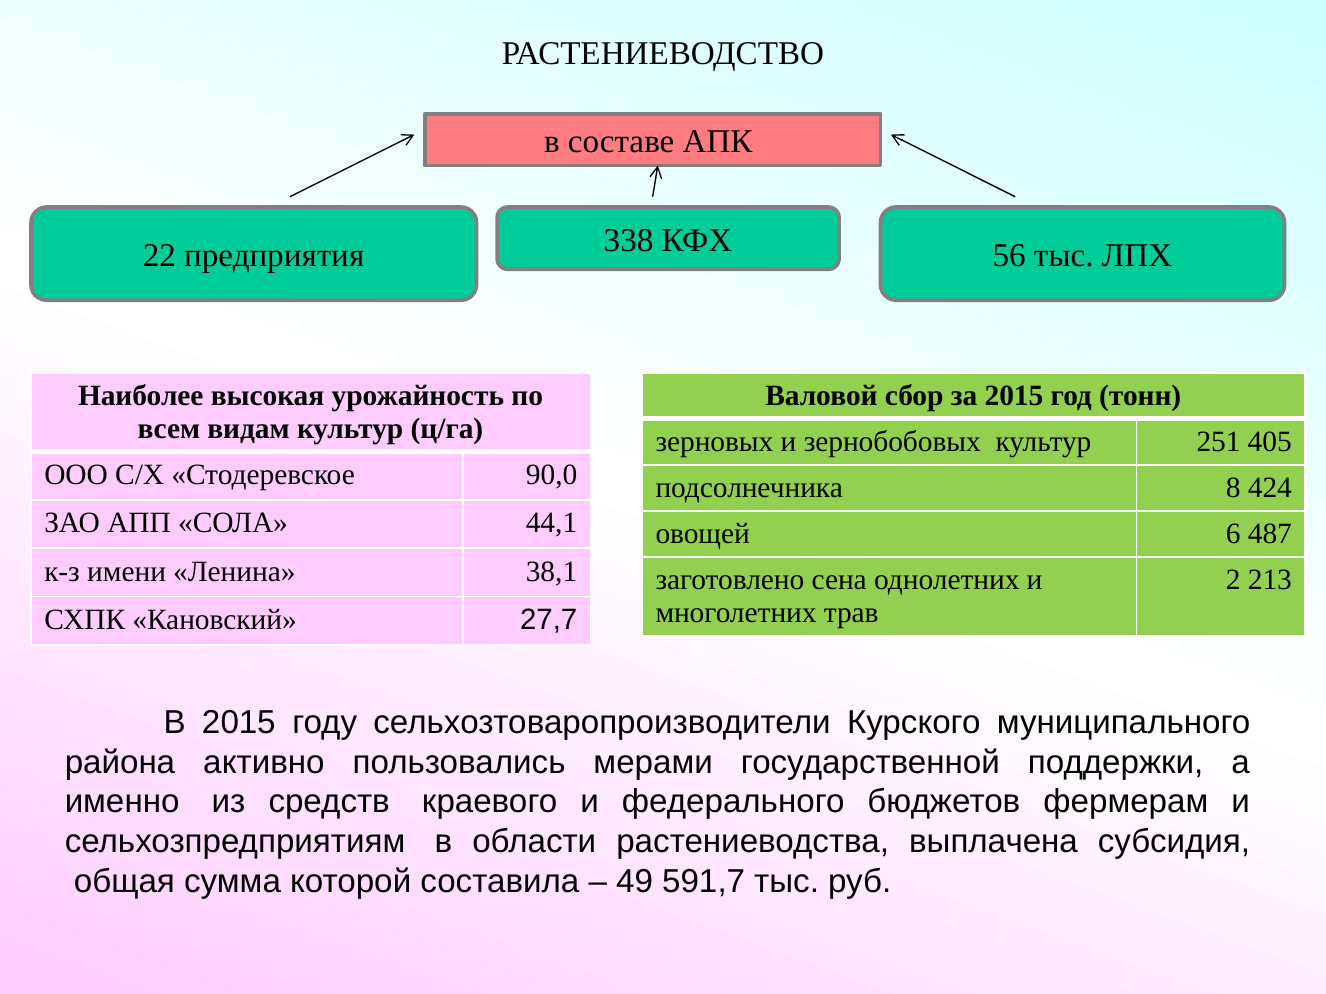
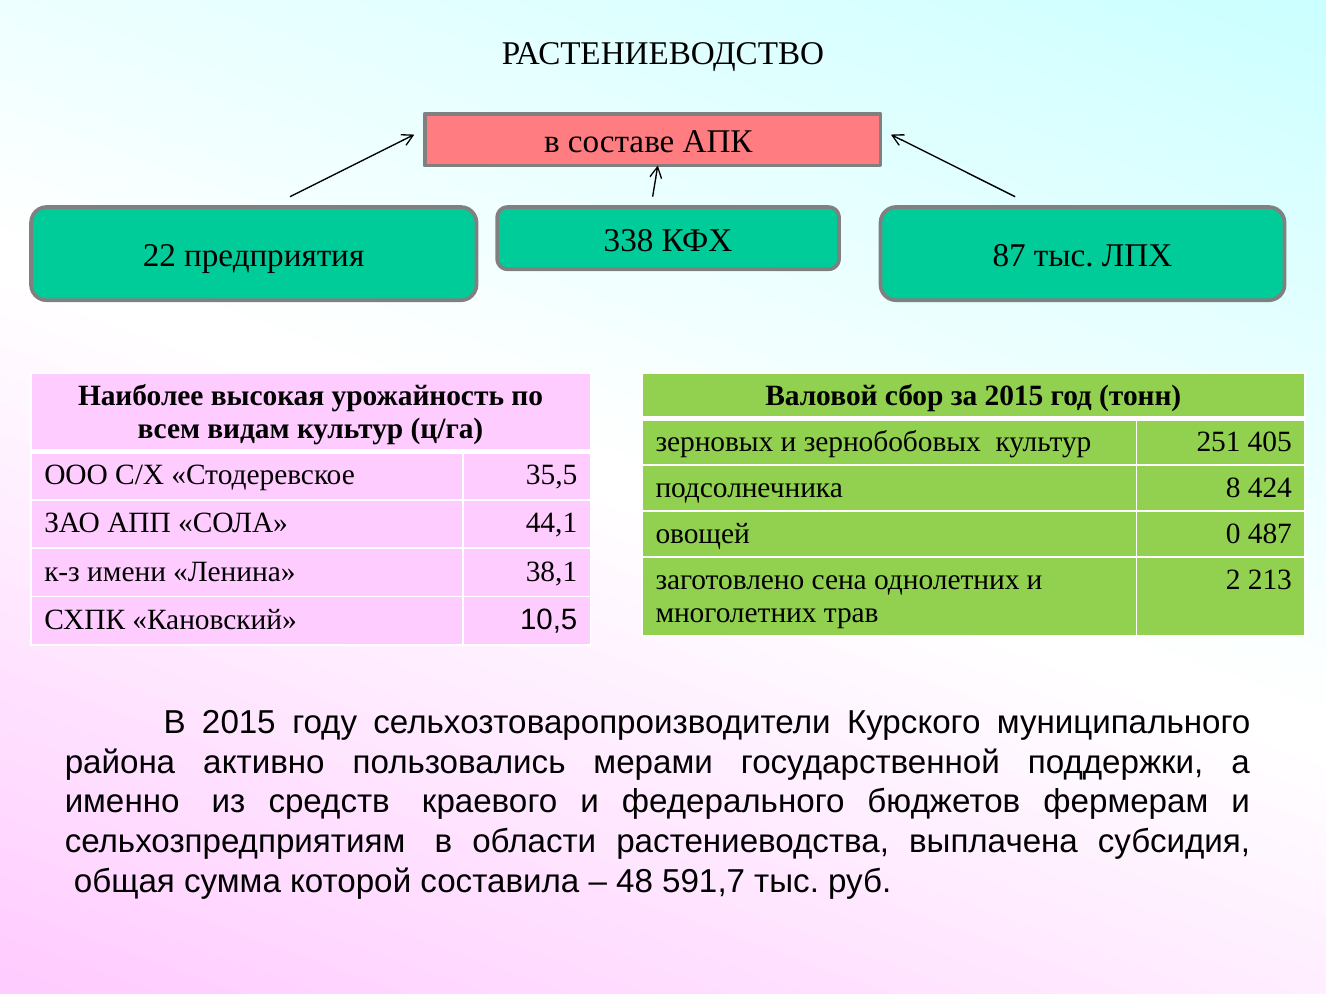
56: 56 -> 87 (1009, 256)
90,0: 90,0 -> 35,5 (552, 475)
6: 6 -> 0 (1233, 534)
27,7: 27,7 -> 10,5 (549, 620)
49: 49 -> 48 (635, 882)
